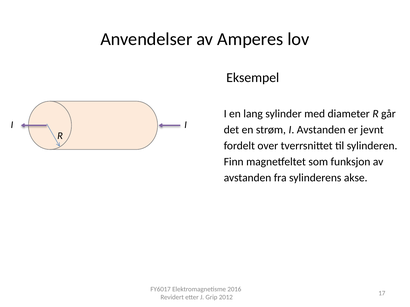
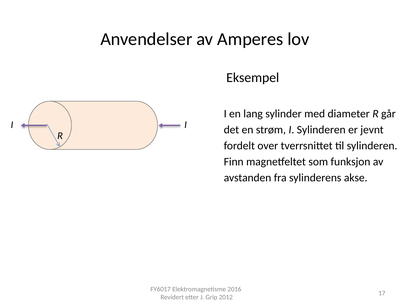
I Avstanden: Avstanden -> Sylinderen (321, 130)
